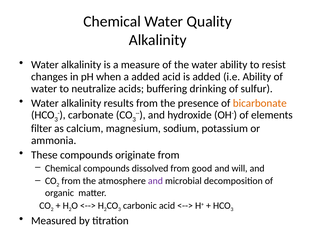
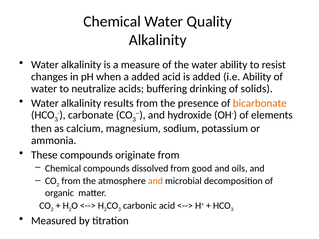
sulfur: sulfur -> solids (257, 89)
filter: filter -> then (41, 129)
will: will -> oils (240, 168)
and colour: purple -> orange (155, 181)
